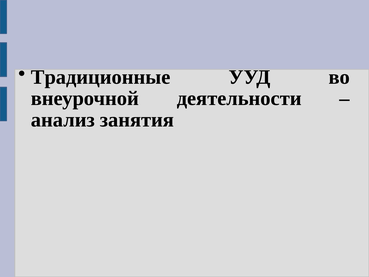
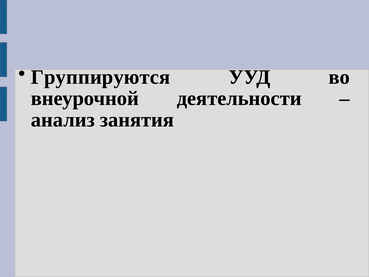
Традиционные: Традиционные -> Группируются (101, 77)
